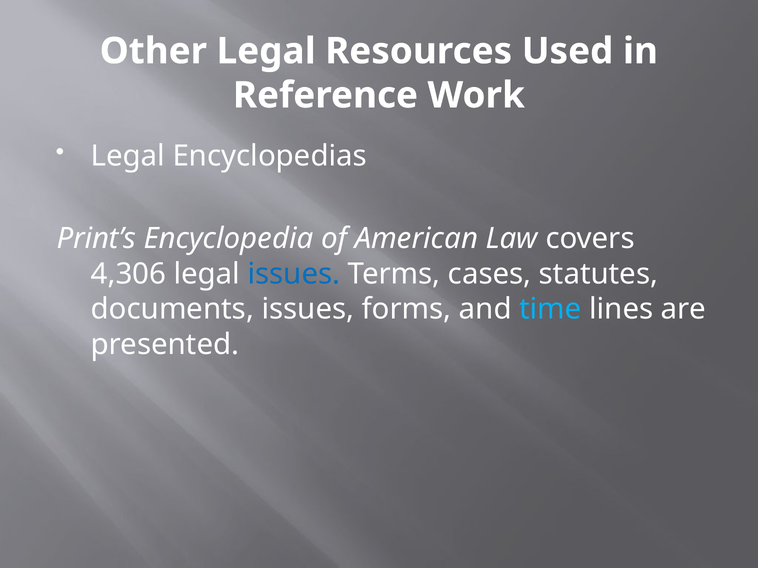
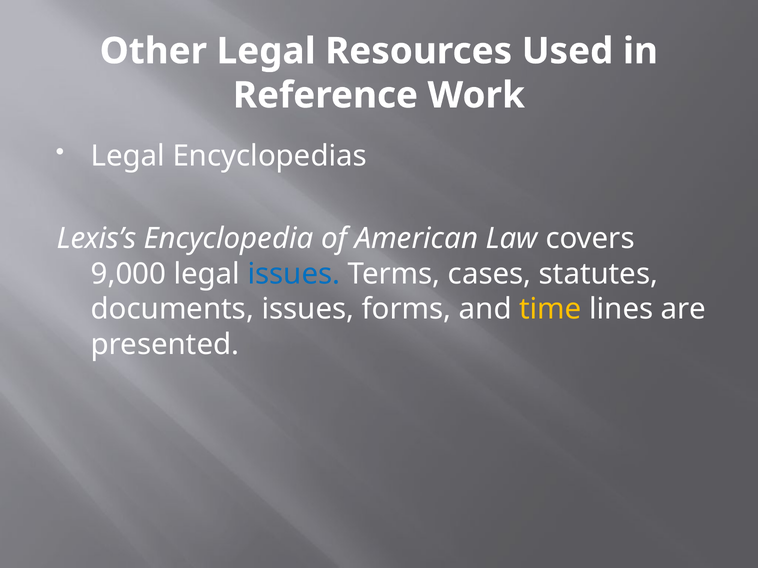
Print’s: Print’s -> Lexis’s (97, 239)
4,306: 4,306 -> 9,000 (128, 274)
time colour: light blue -> yellow (550, 310)
